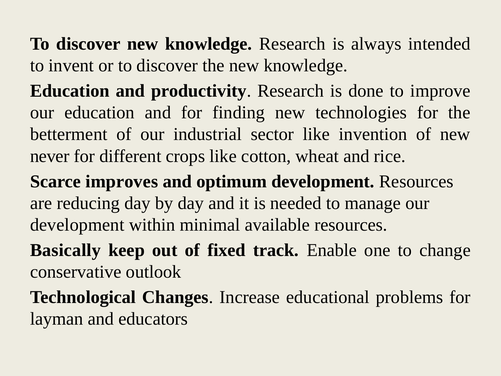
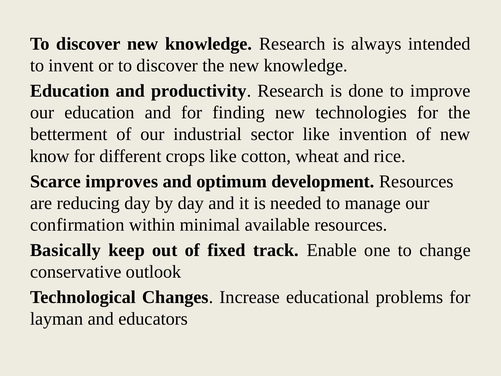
never: never -> know (50, 156)
development: development -> confirmation (77, 225)
